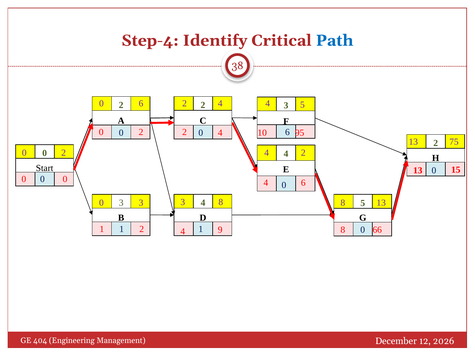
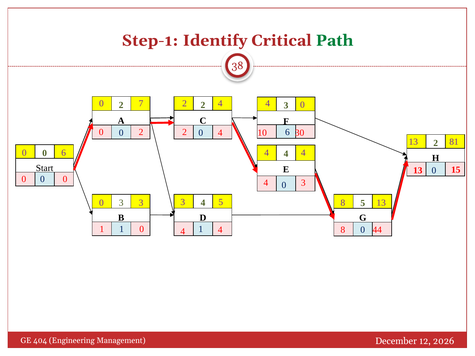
Step-4: Step-4 -> Step-1 (150, 41)
Path colour: blue -> green (335, 41)
0 6: 6 -> 7 (141, 104)
2 4 4 5: 5 -> 0 (302, 105)
95: 95 -> 30 (300, 133)
75: 75 -> 81 (454, 142)
2: 2 -> 6 (64, 153)
2: 2 -> 4 (303, 153)
4 6: 6 -> 3 (303, 183)
3 8: 8 -> 5 (221, 202)
1 2: 2 -> 0 (142, 229)
66: 66 -> 44 (377, 230)
9: 9 -> 4 (220, 230)
